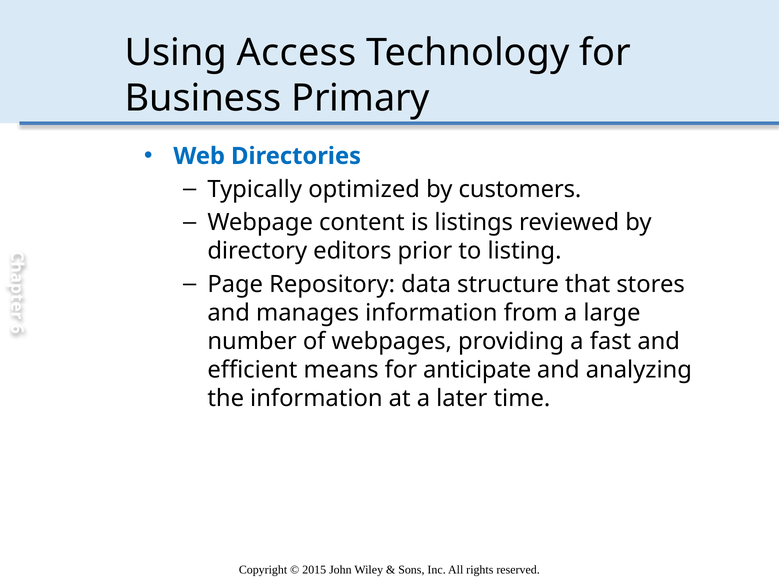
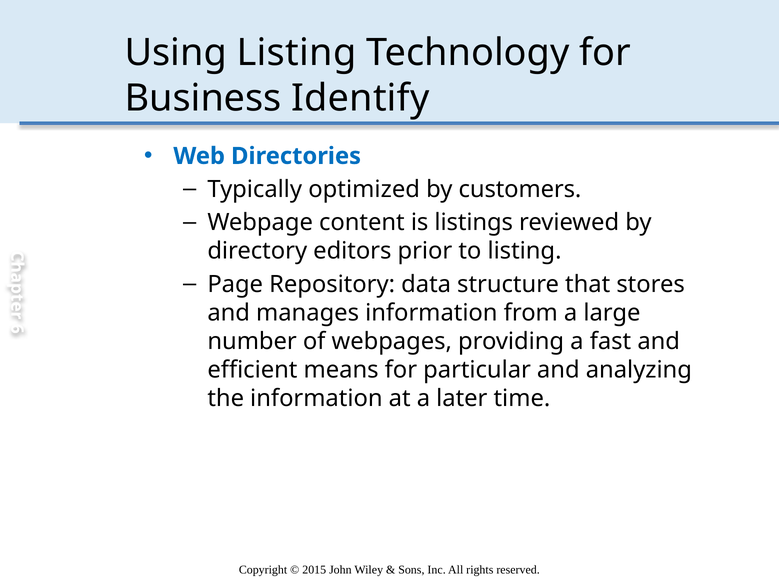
Using Access: Access -> Listing (297, 53)
Primary: Primary -> Identify (360, 98)
anticipate: anticipate -> particular (477, 370)
